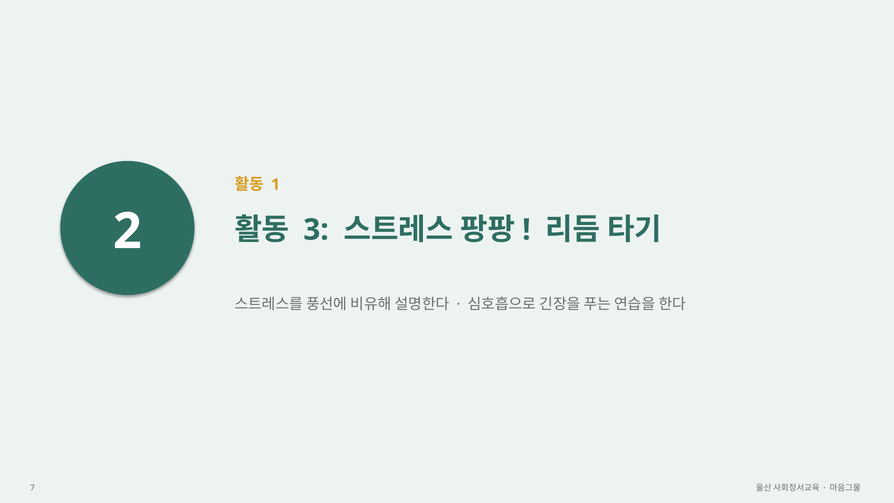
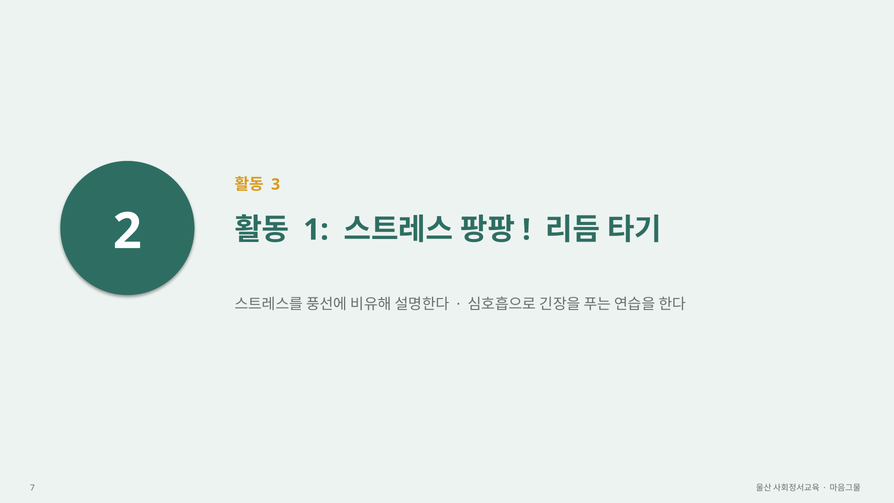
1: 1 -> 3 (276, 184)
3: 3 -> 1 (316, 230)
